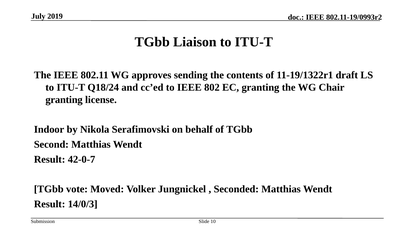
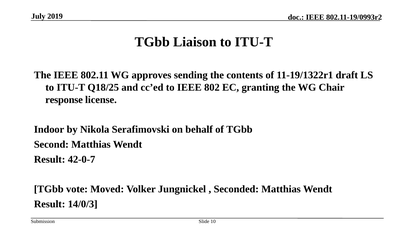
Q18/24: Q18/24 -> Q18/25 (103, 88)
granting: granting -> response (64, 100)
